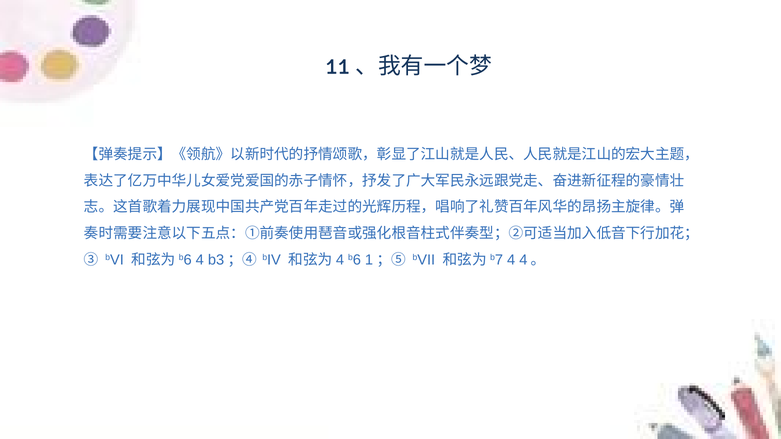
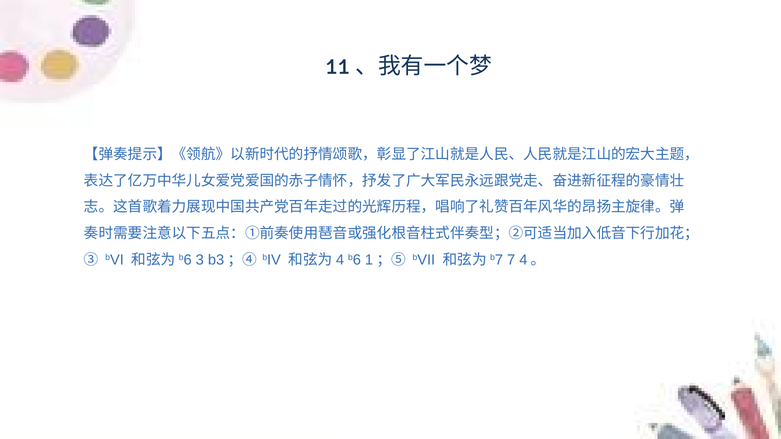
4: 4 -> 3 (200, 260)
4: 4 -> 7 (511, 260)
